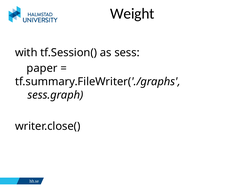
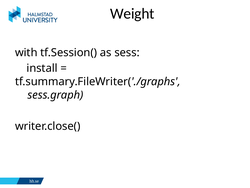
paper: paper -> install (42, 68)
